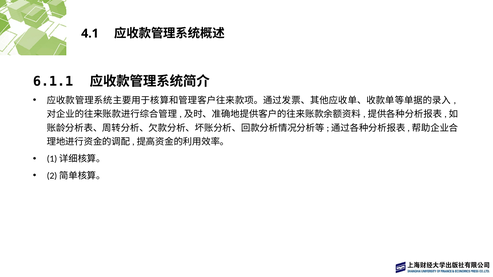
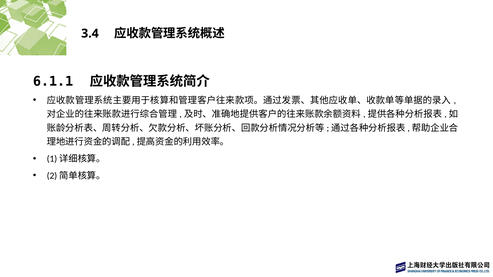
4.1: 4.1 -> 3.4 (90, 33)
